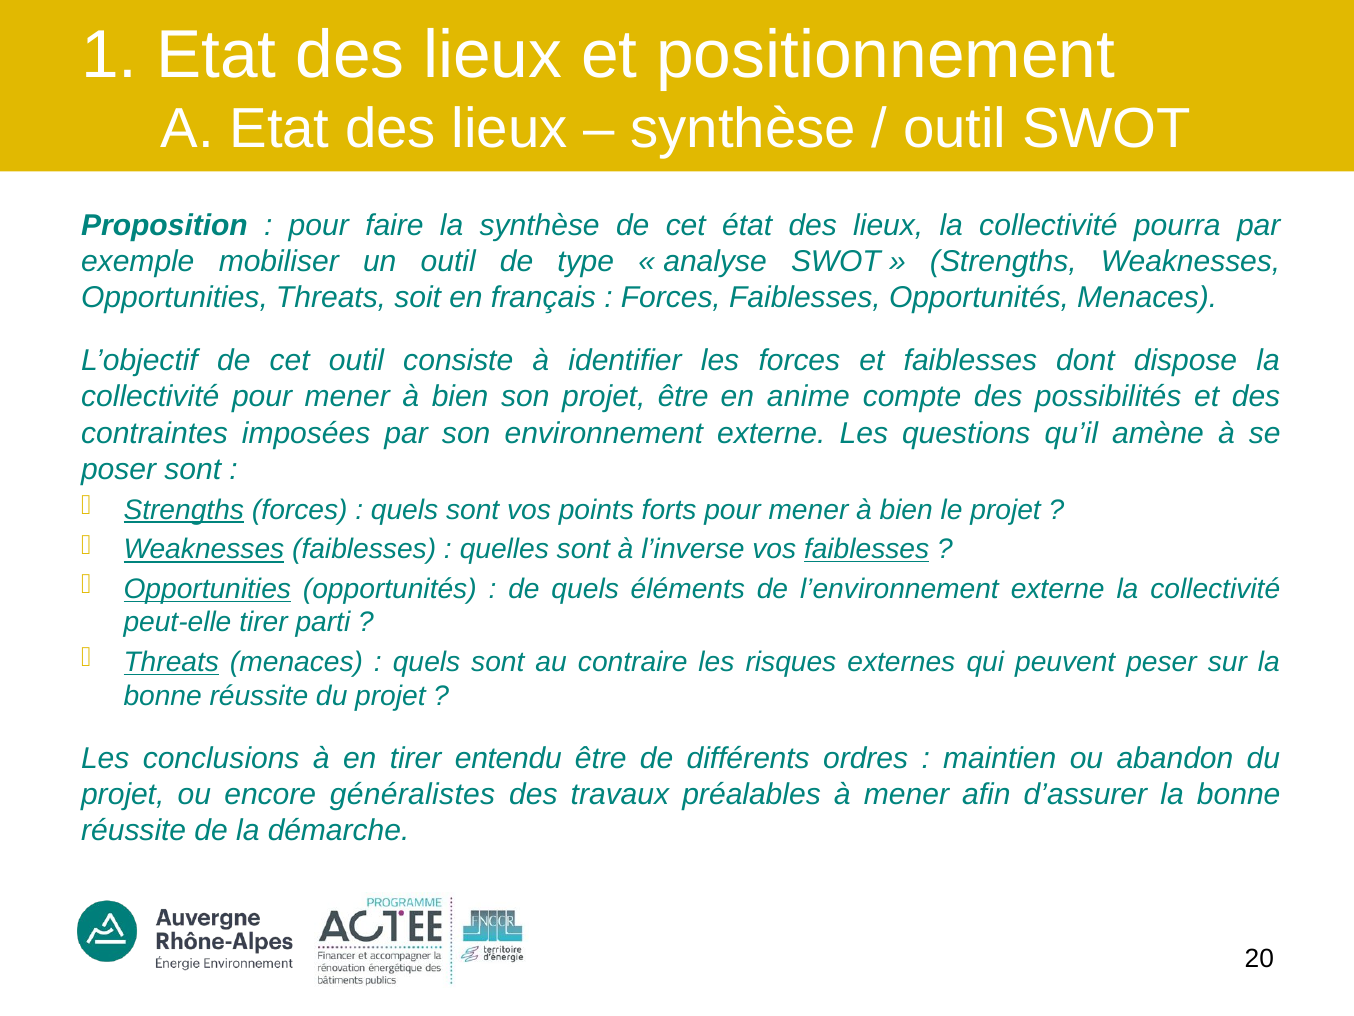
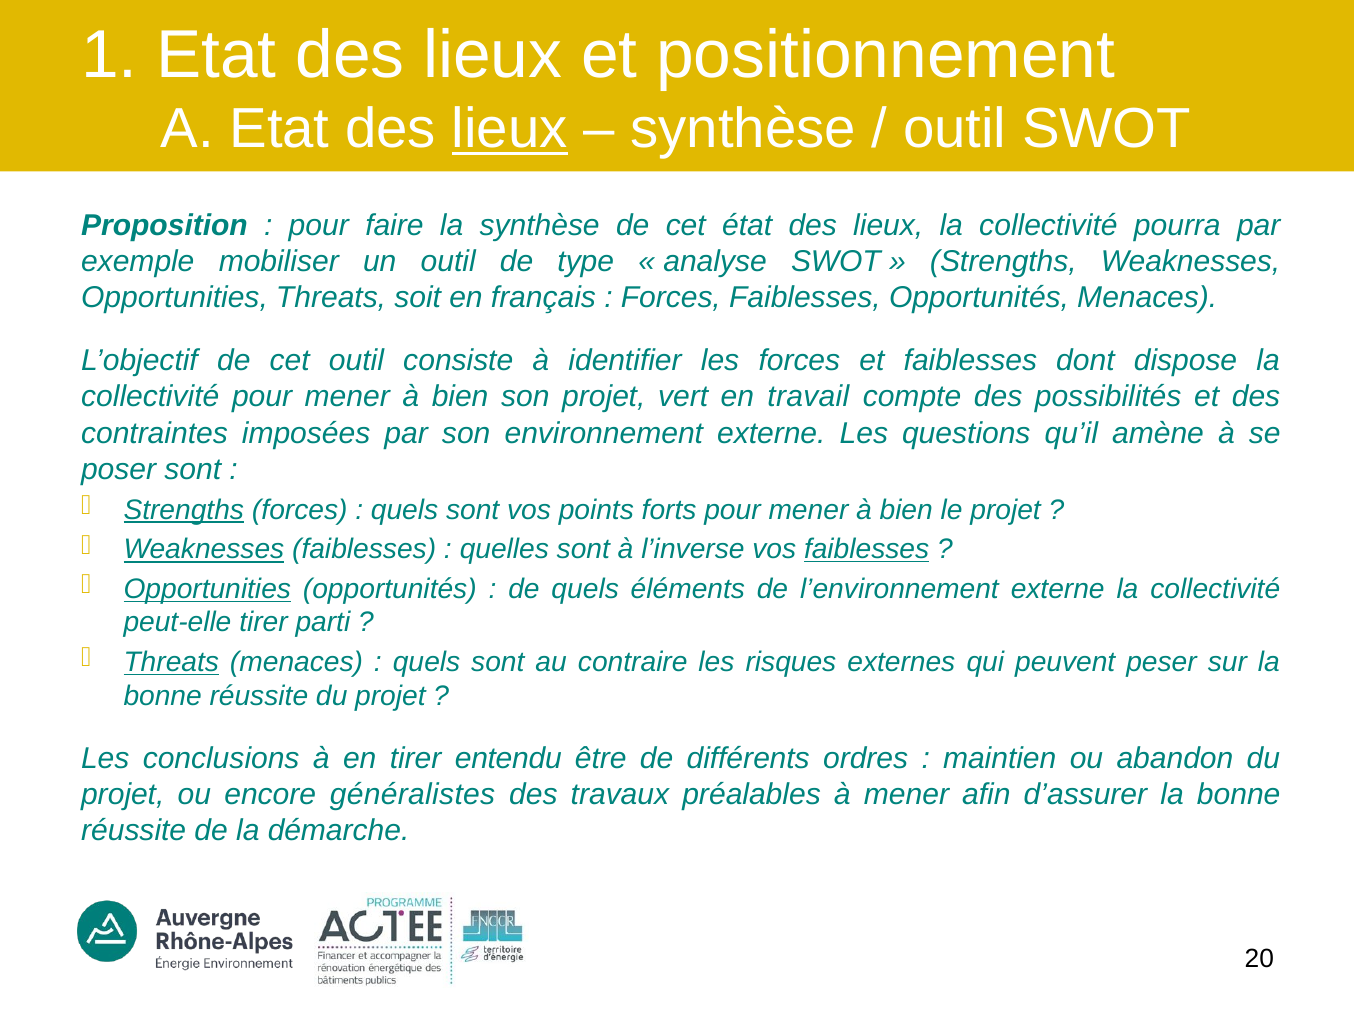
lieux underline: none -> present (510, 129)
projet être: être -> vert (683, 397)
anime: anime -> travail (808, 397)
